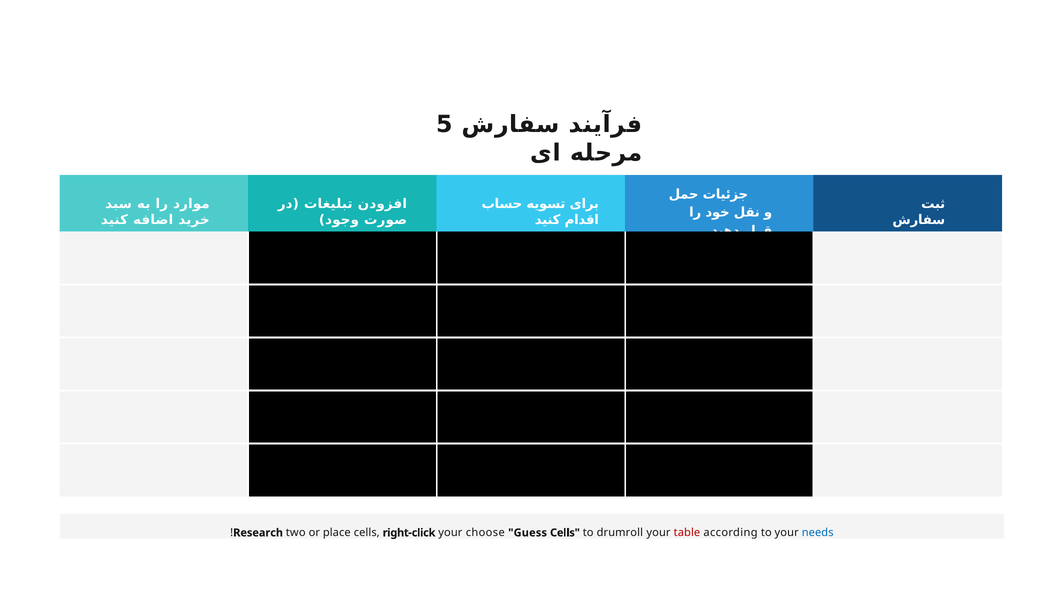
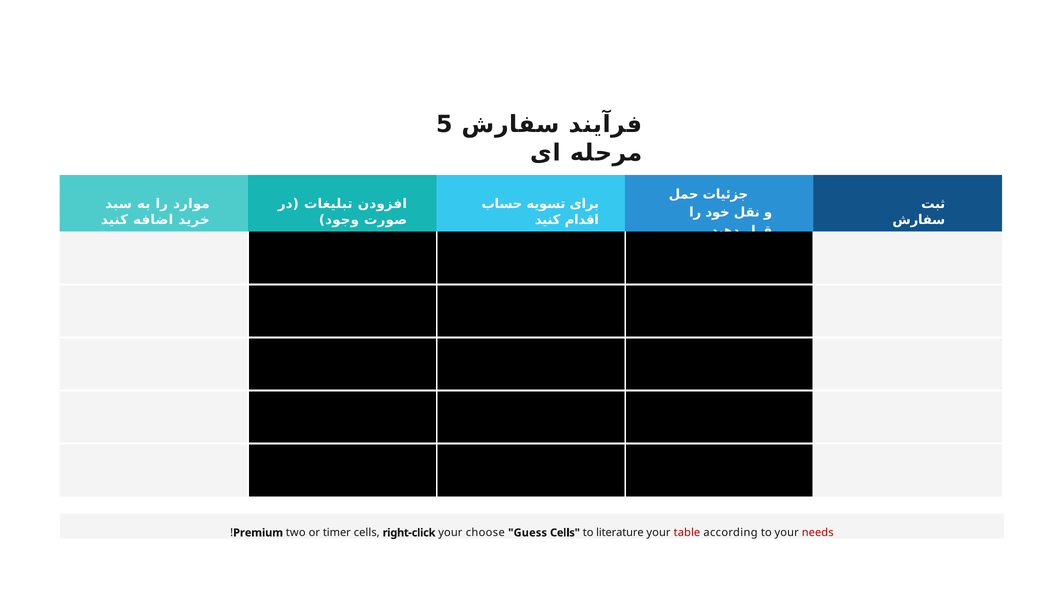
Research: Research -> Premium (258, 533)
place: place -> timer (337, 533)
drumroll: drumroll -> literature (620, 533)
needs colour: blue -> red (818, 533)
